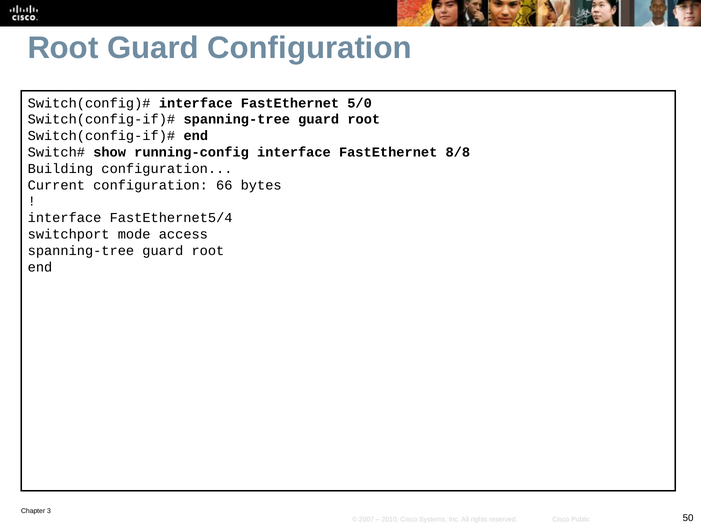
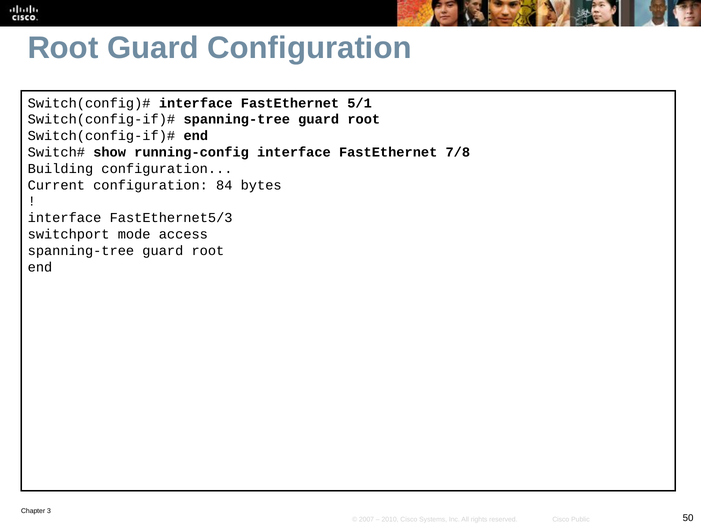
5/0: 5/0 -> 5/1 (360, 103)
8/8: 8/8 -> 7/8 (458, 152)
66: 66 -> 84 (224, 185)
FastEthernet5/4: FastEthernet5/4 -> FastEthernet5/3 (171, 218)
